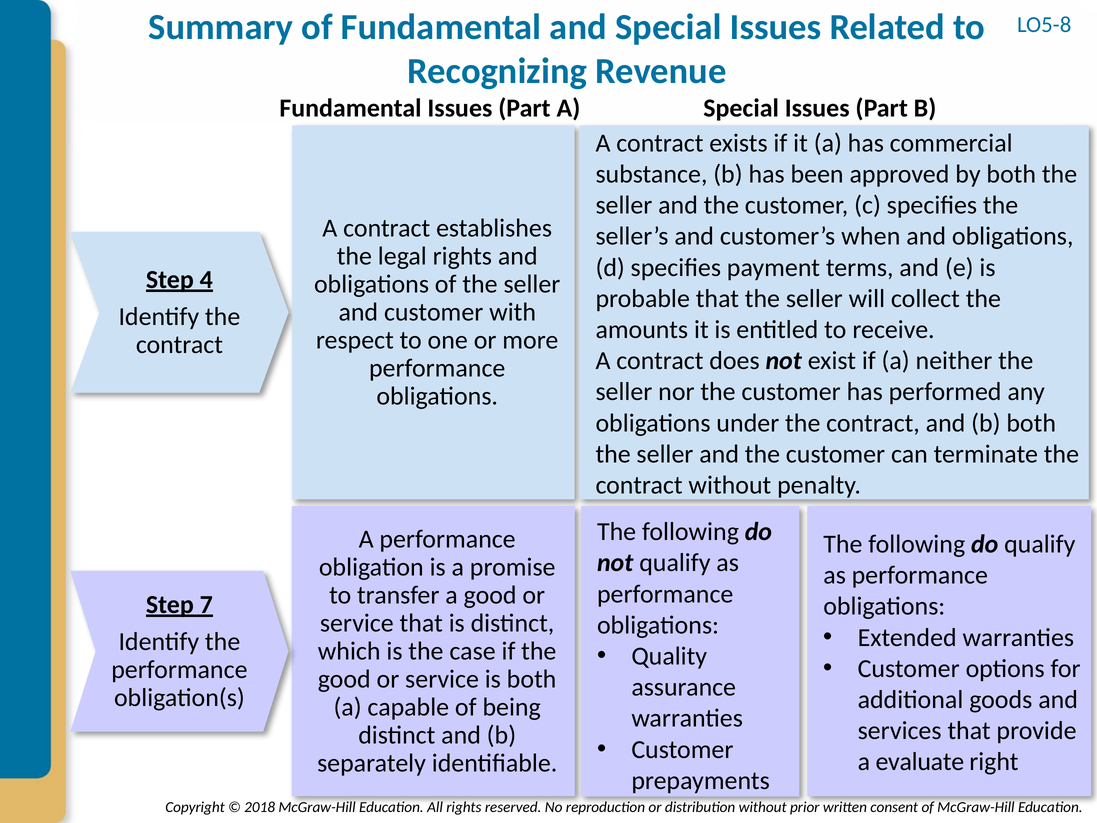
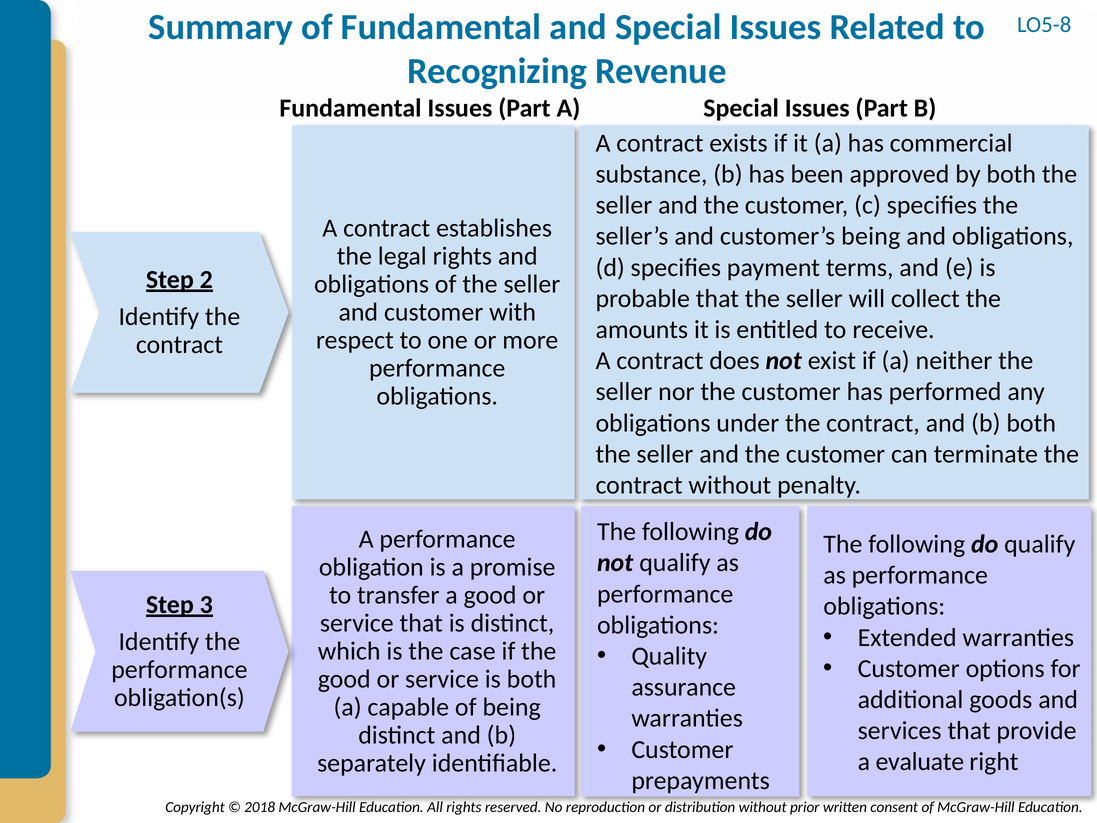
customer’s when: when -> being (871, 236)
4: 4 -> 2 (206, 280)
7: 7 -> 3 (206, 604)
